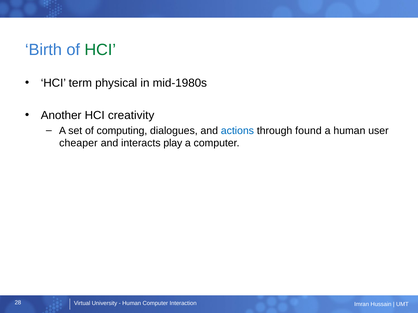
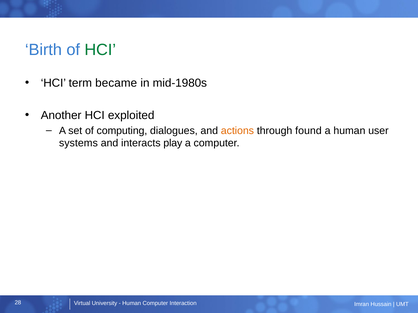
physical: physical -> became (116, 83)
creativity: creativity -> exploited (131, 116)
actions colour: blue -> orange (237, 131)
cheaper: cheaper -> systems (78, 143)
